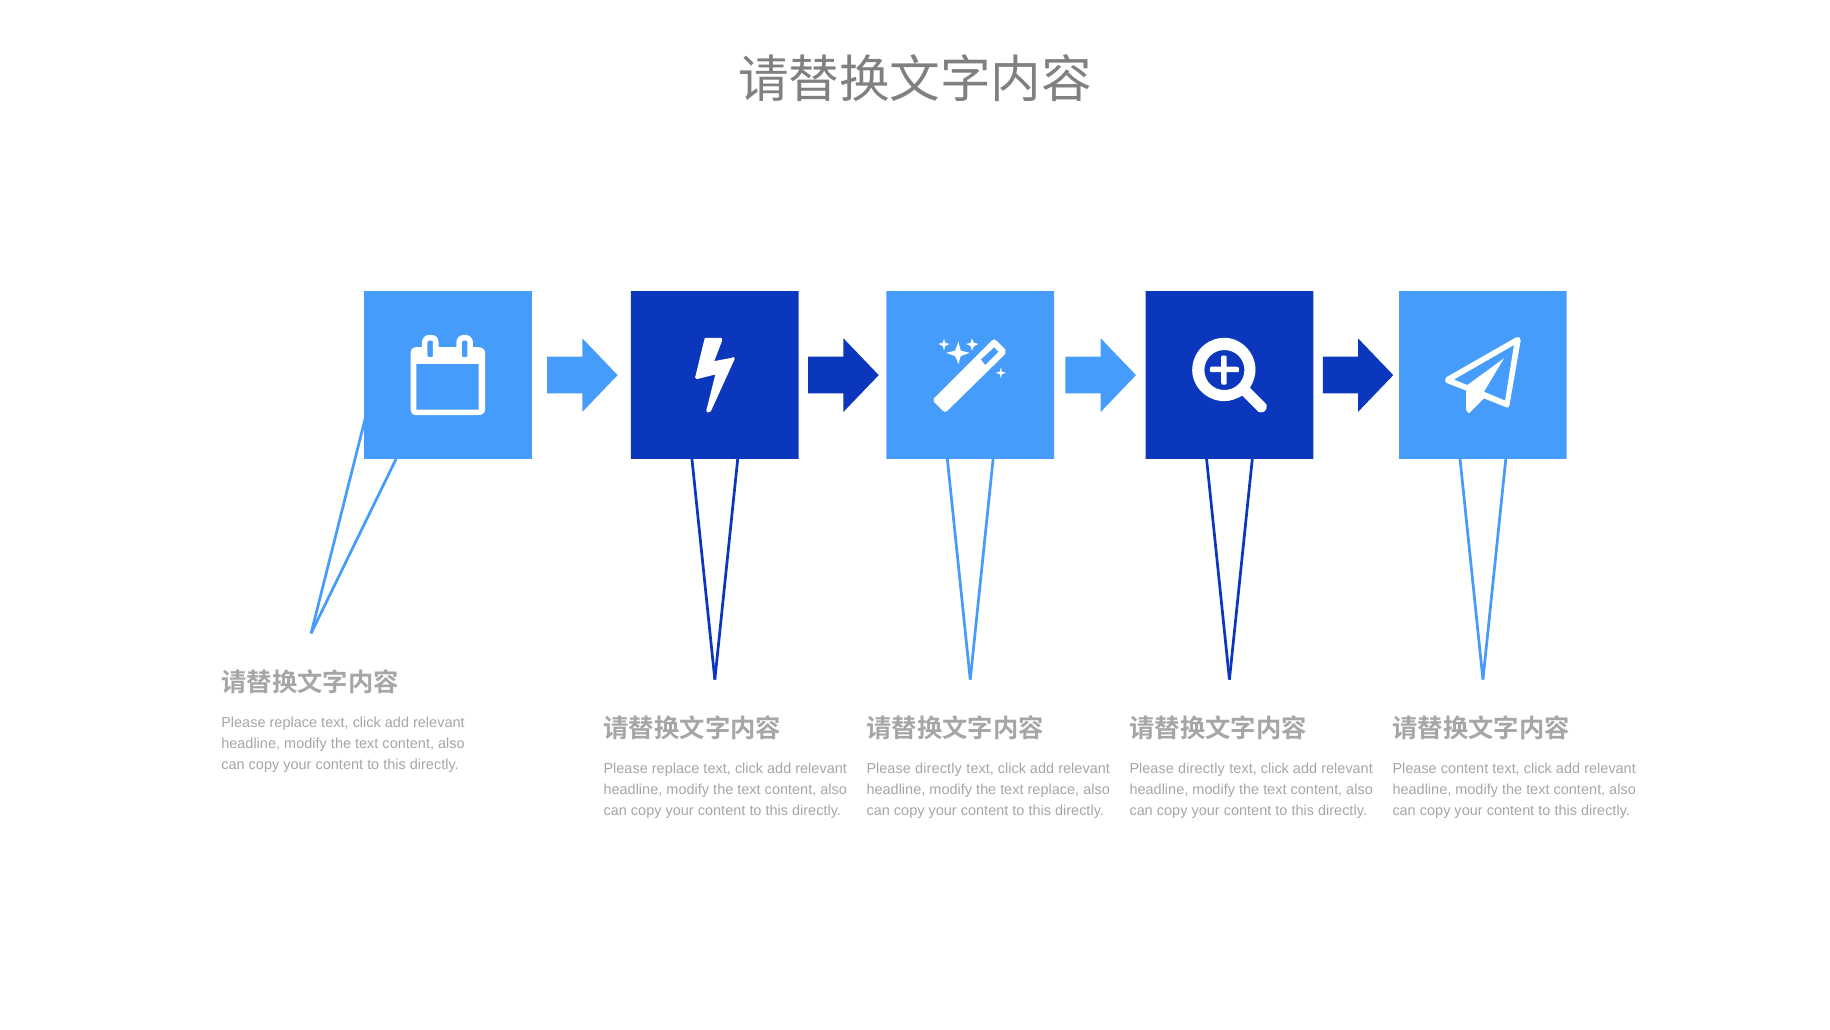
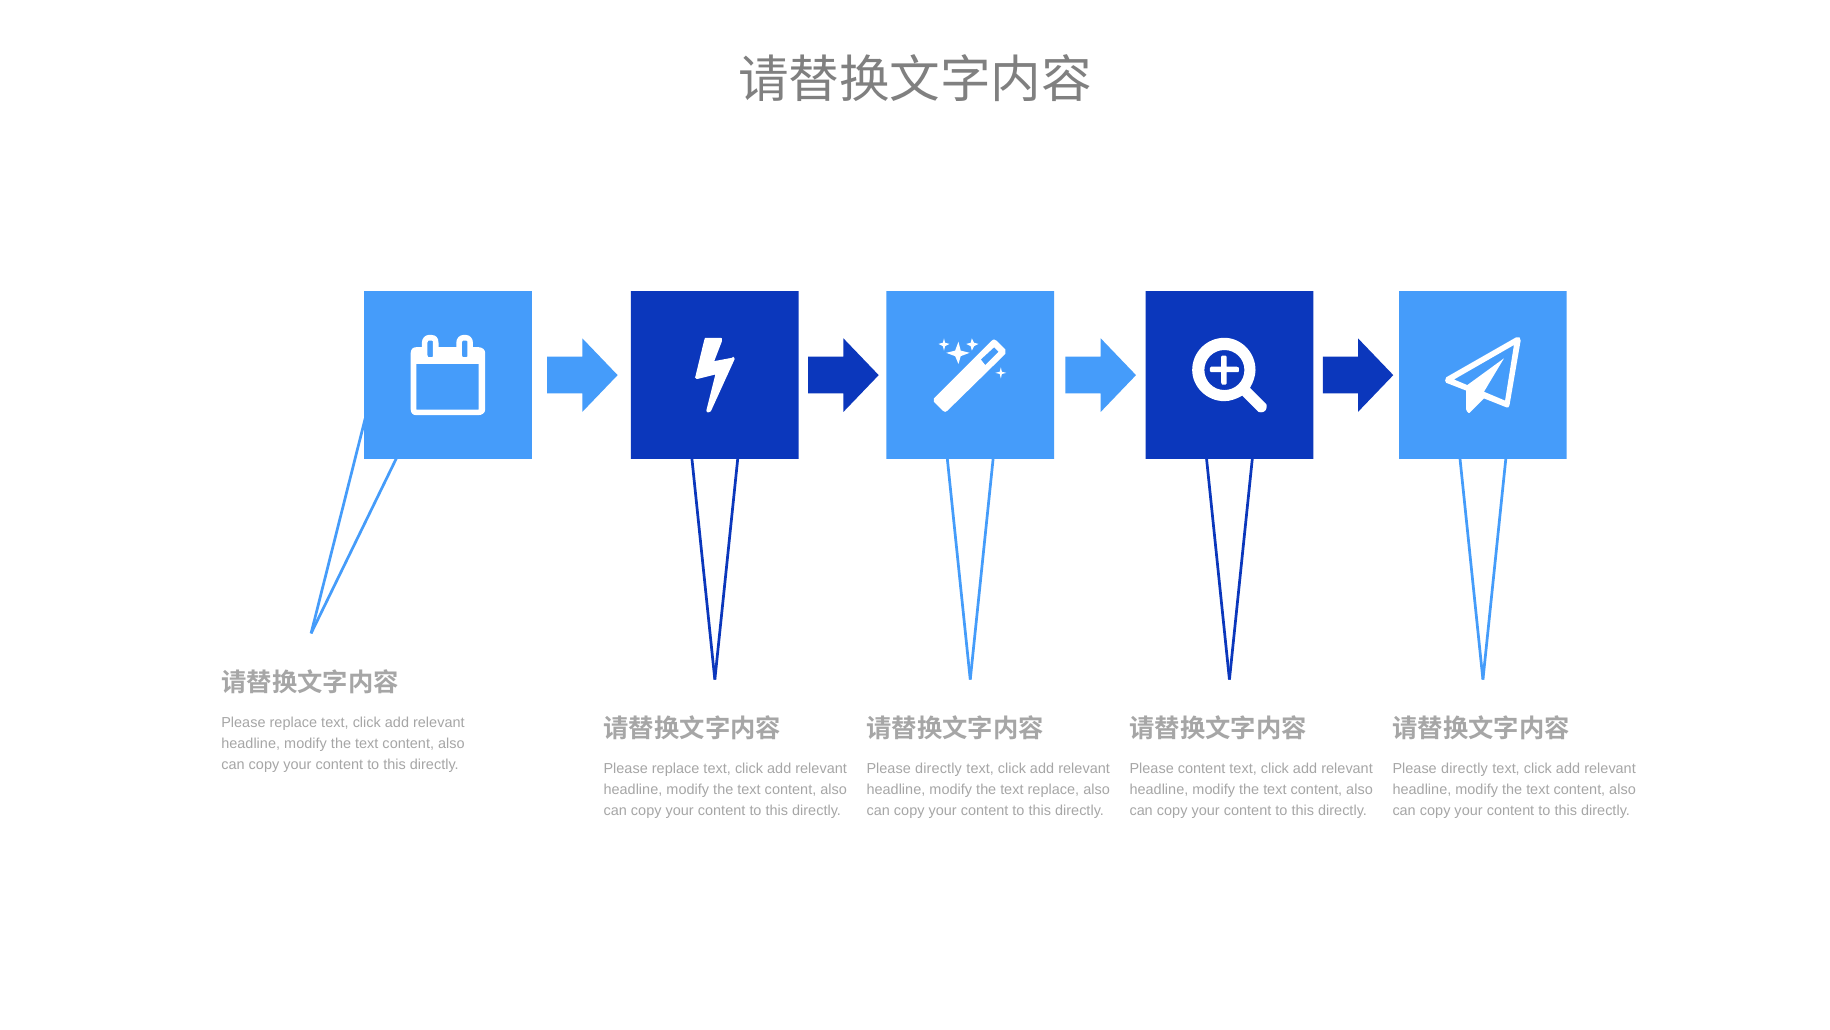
directly: directly -> content (1202, 768)
content: content -> directly (1465, 768)
